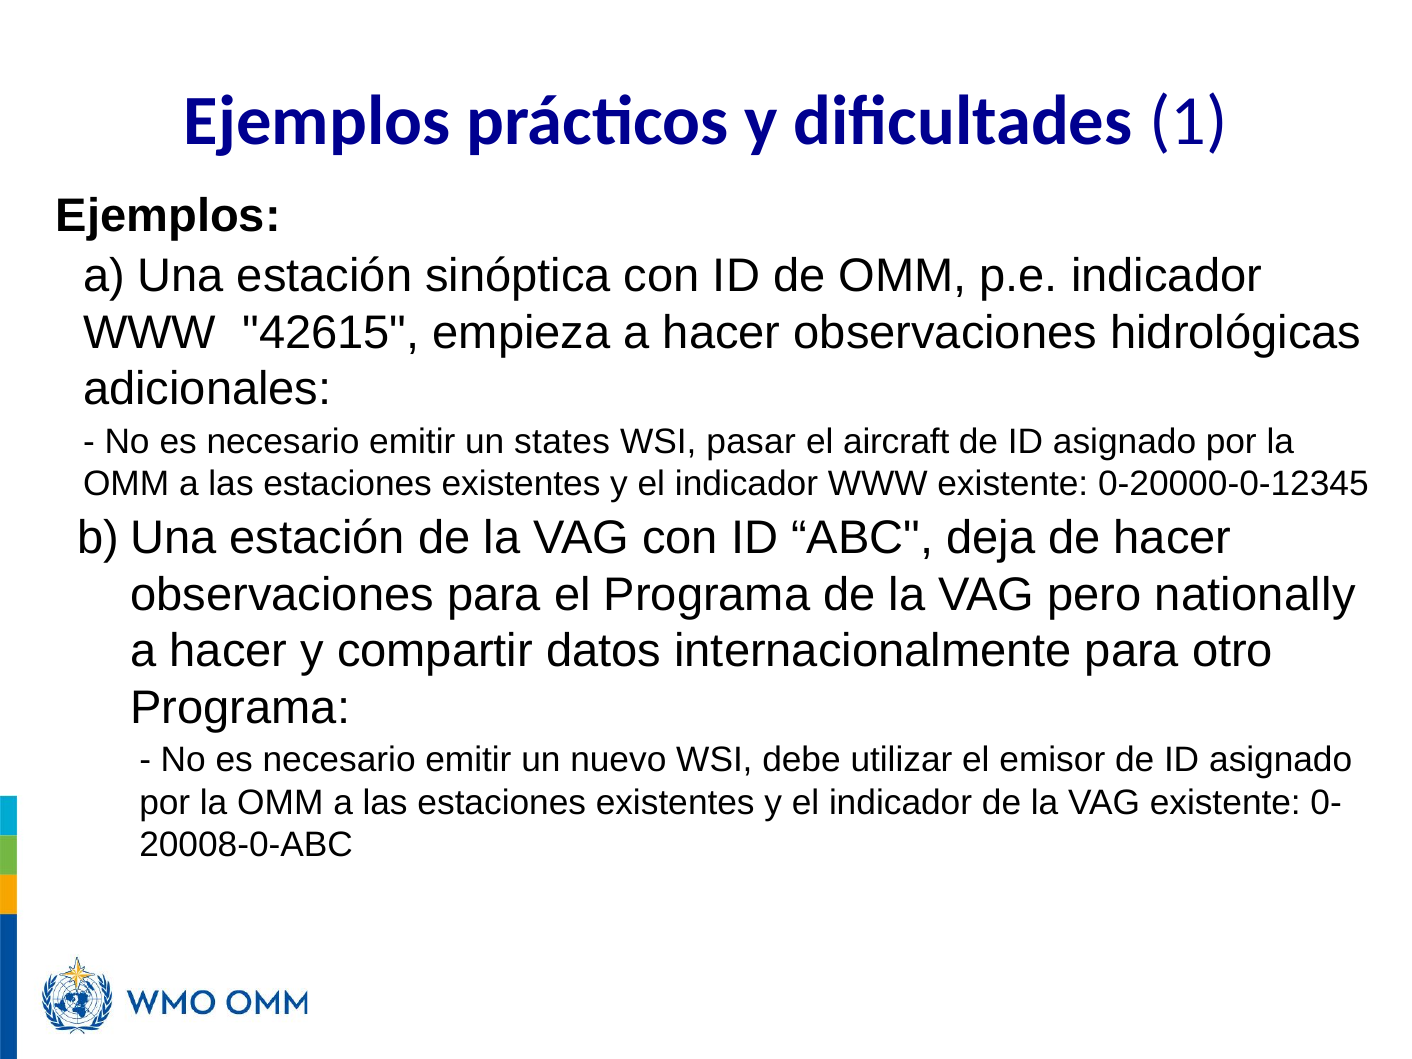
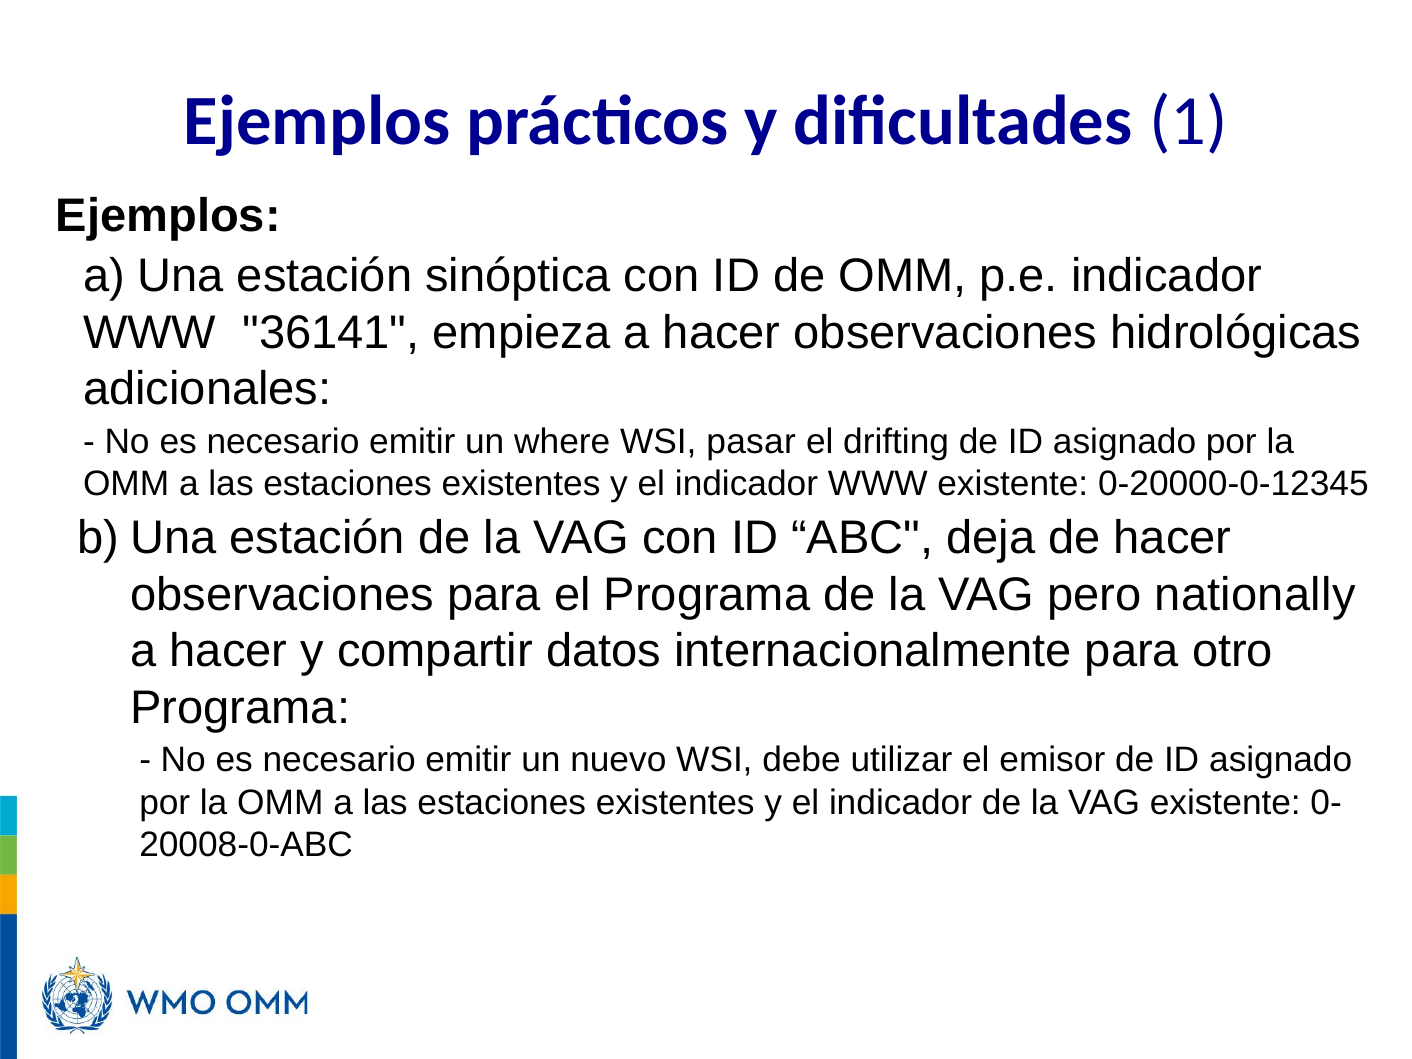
42615: 42615 -> 36141 (331, 333)
states: states -> where (562, 442)
aircraft: aircraft -> drifting (896, 442)
